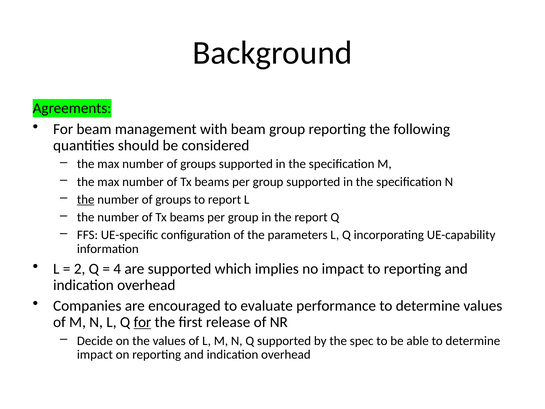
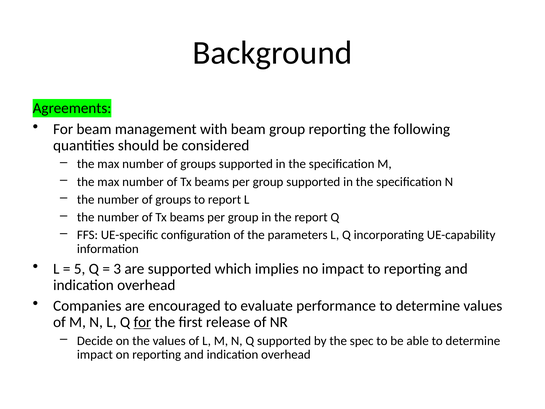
the underline: present -> none (86, 199)
2: 2 -> 5 (80, 269)
4: 4 -> 3 (117, 269)
